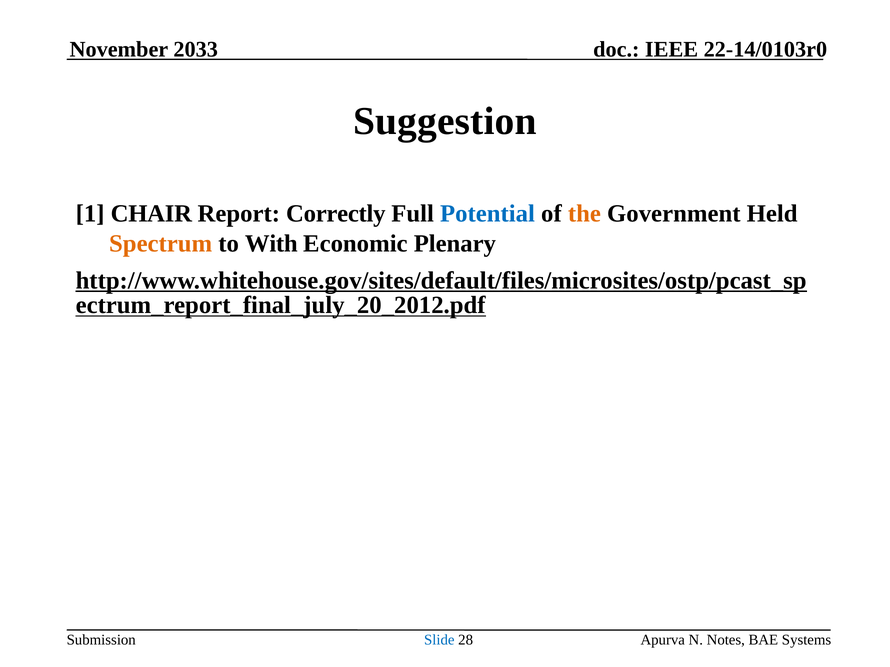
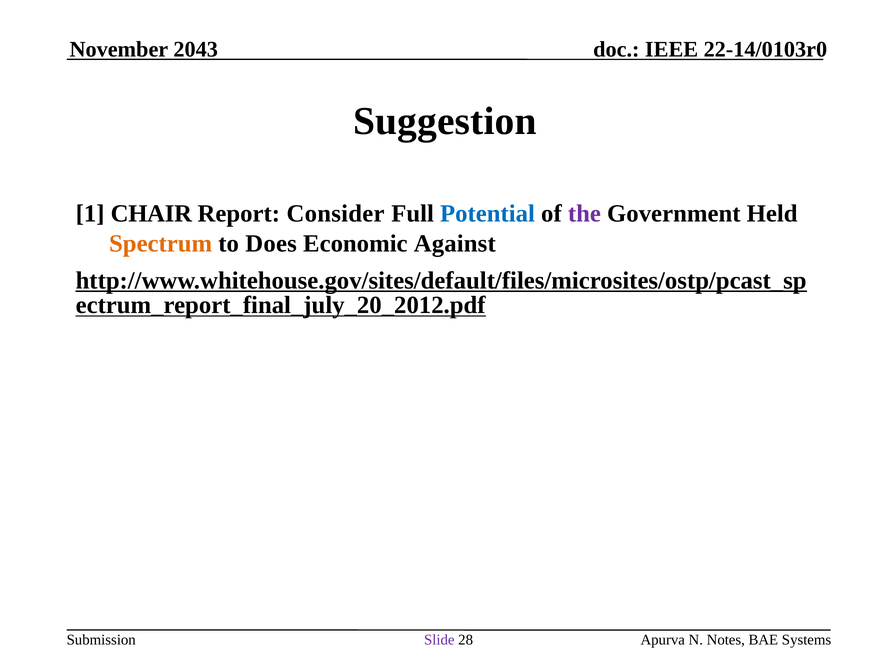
2033: 2033 -> 2043 (196, 49)
Correctly: Correctly -> Consider (336, 214)
the colour: orange -> purple (584, 214)
With: With -> Does (271, 244)
Plenary: Plenary -> Against (455, 244)
Slide colour: blue -> purple (439, 640)
